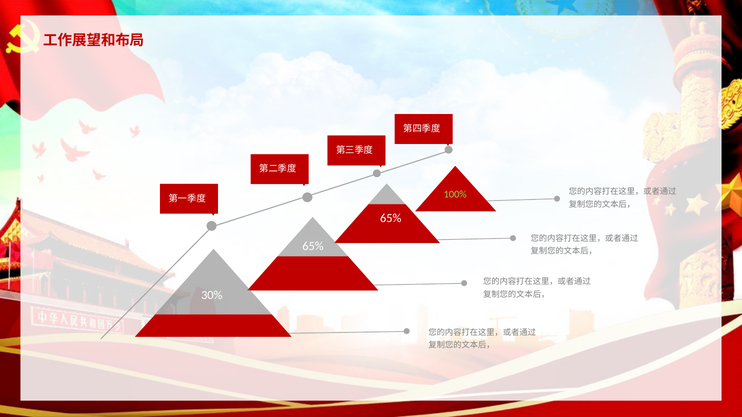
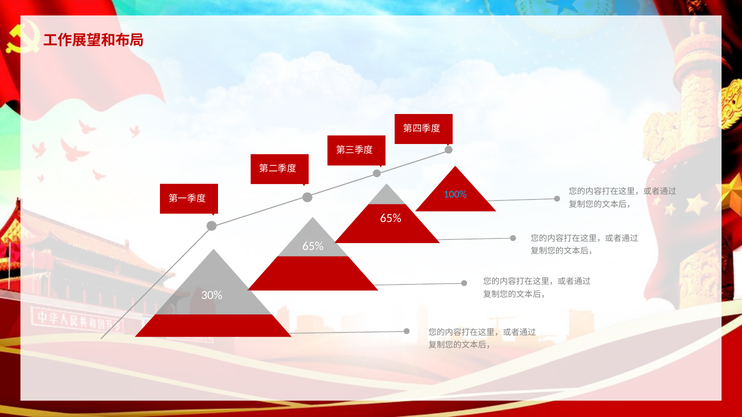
100% colour: light green -> light blue (455, 194)
